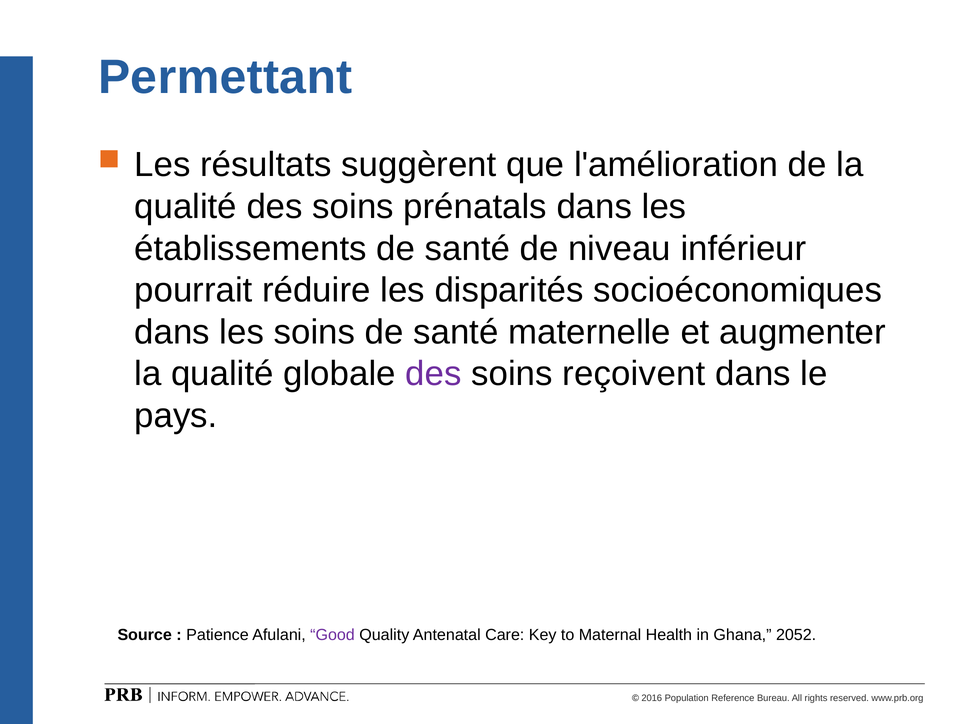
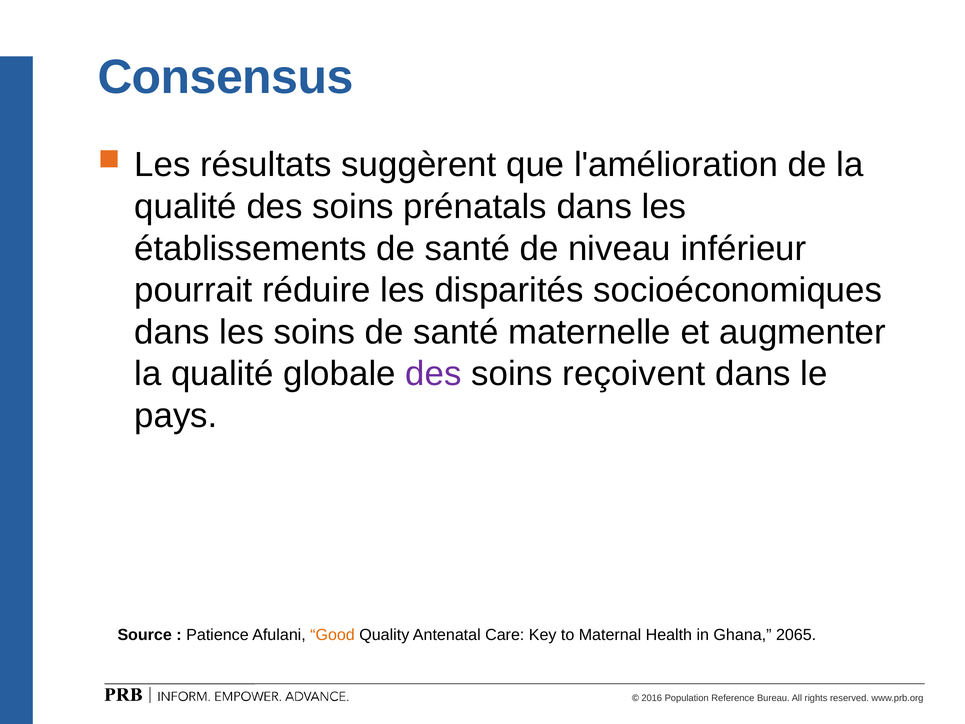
Permettant: Permettant -> Consensus (226, 77)
Good colour: purple -> orange (333, 635)
2052: 2052 -> 2065 (796, 635)
